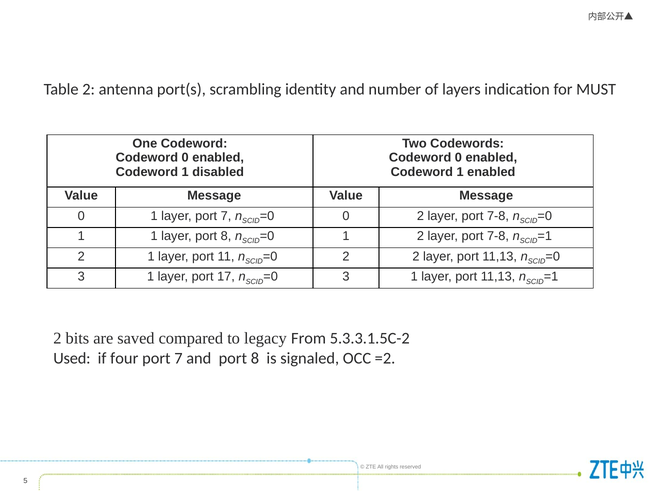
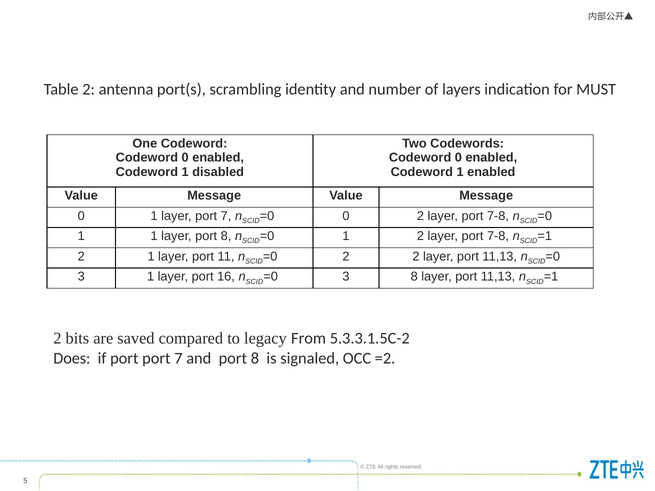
17: 17 -> 16 (226, 277)
1: 1 -> 8 (414, 277)
Used: Used -> Does (72, 358)
if four: four -> port (124, 358)
